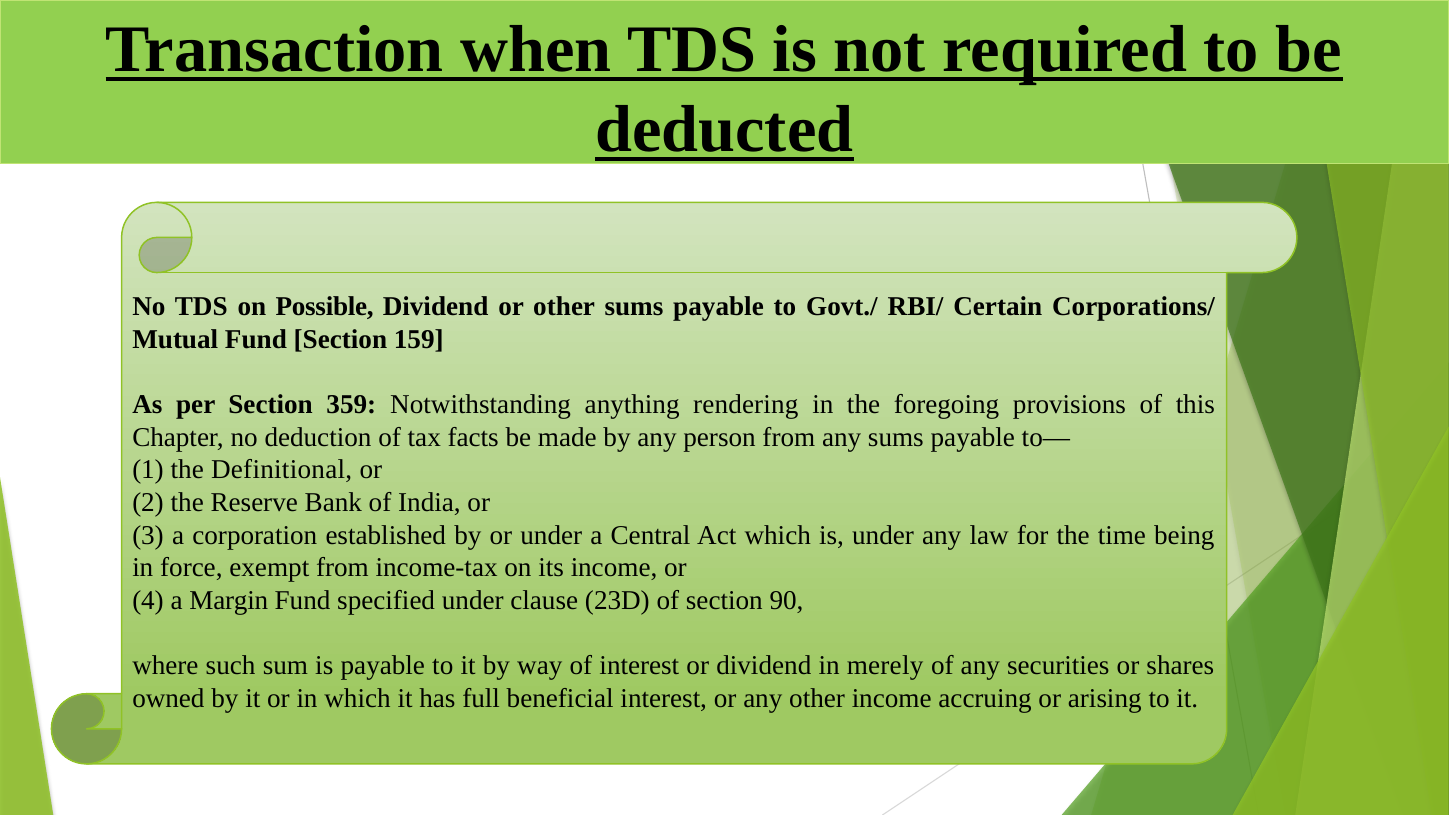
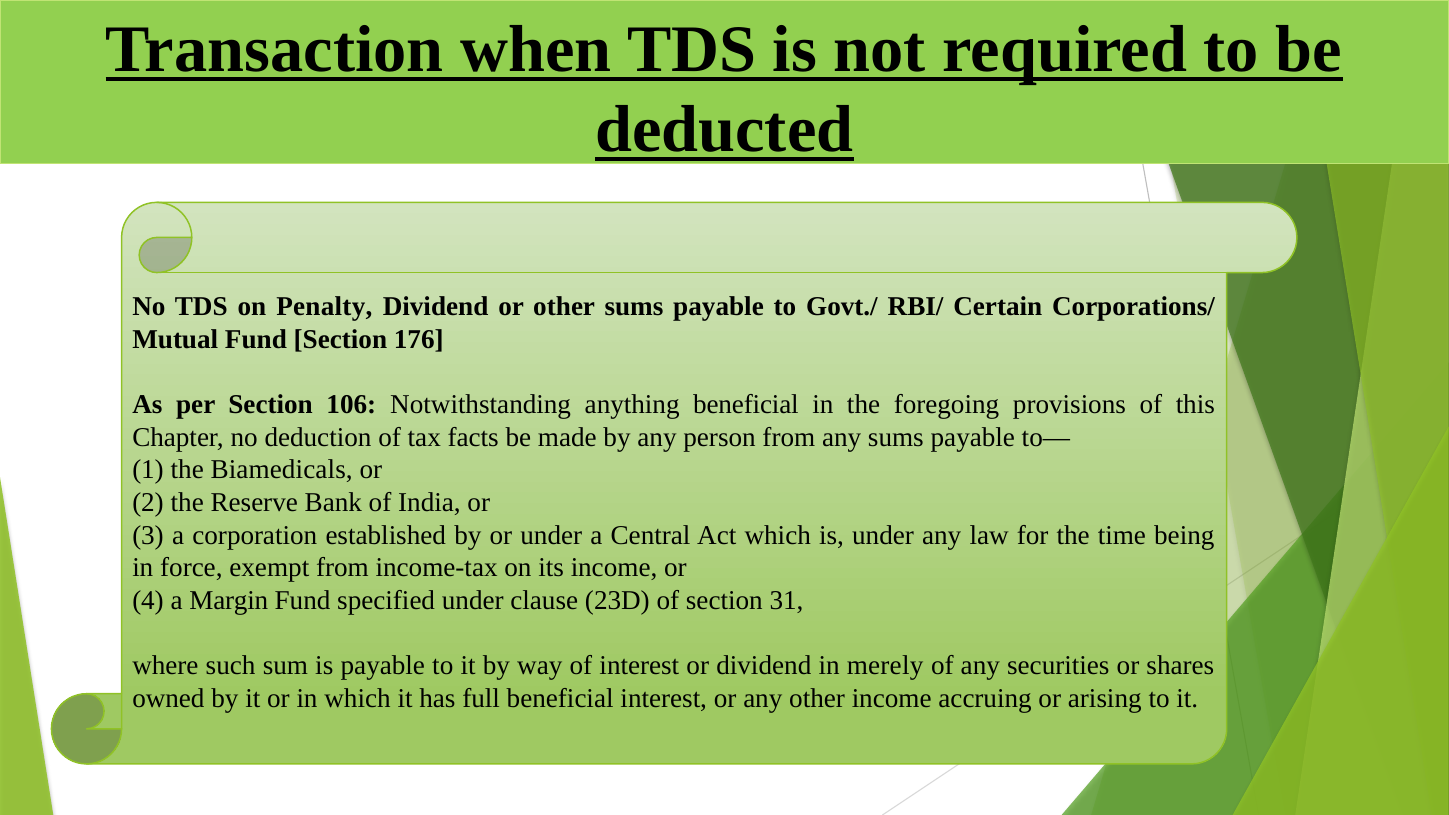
Possible: Possible -> Penalty (324, 307)
159: 159 -> 176 (419, 340)
359: 359 -> 106 (351, 405)
anything rendering: rendering -> beneficial (746, 405)
Definitional: Definitional -> Biamedicals (282, 470)
90: 90 -> 31 (786, 600)
